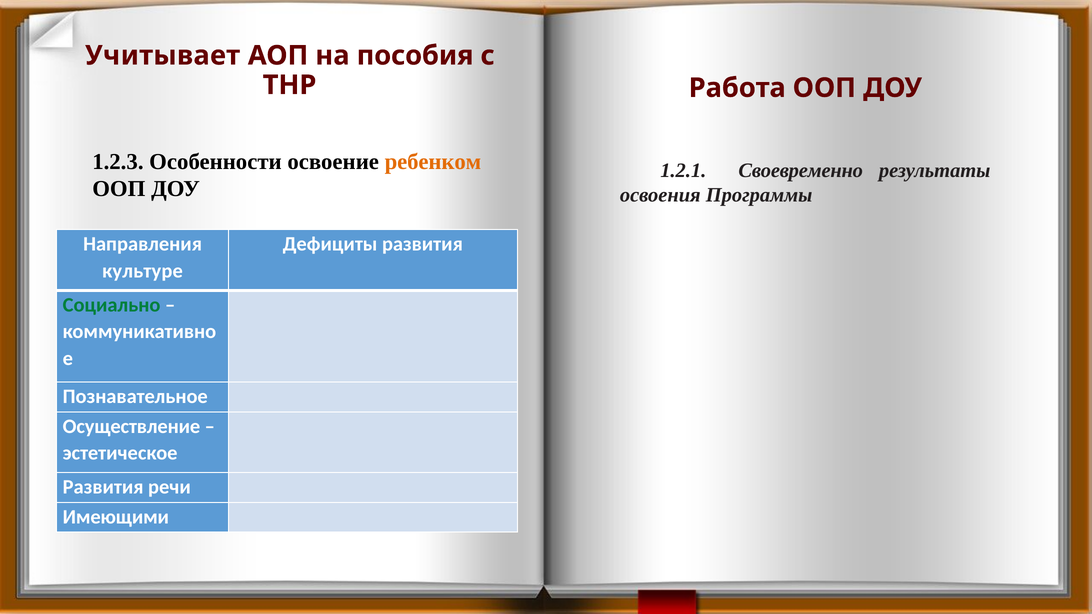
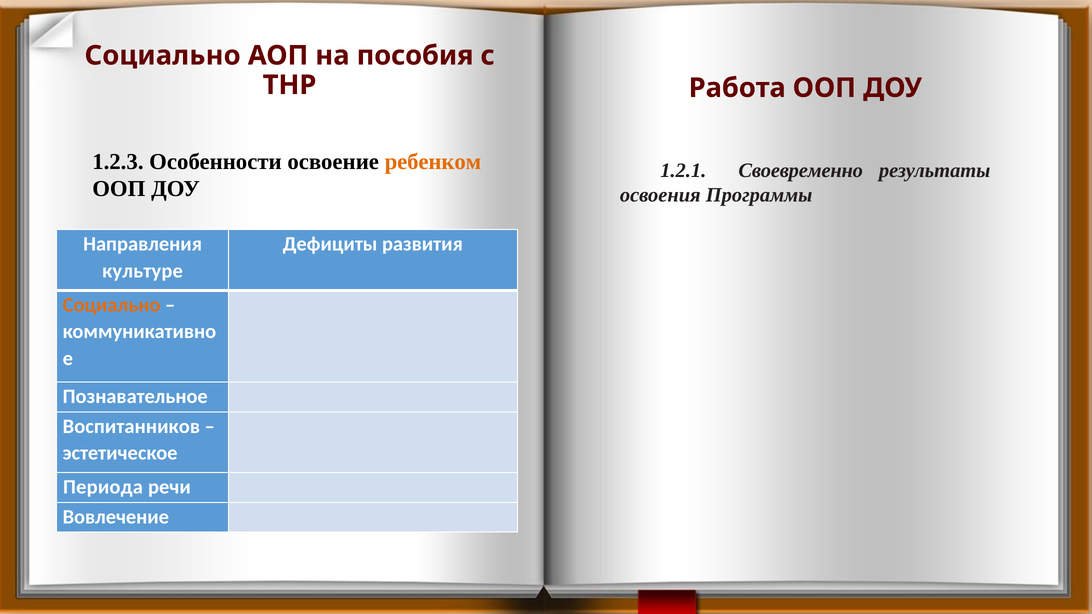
Учитывает: Учитывает -> Социально (163, 56)
Социально colour: green -> orange (112, 305)
Осуществление: Осуществление -> Воспитанников (131, 427)
Развития: Развития -> Периода (103, 487)
Имеющими: Имеющими -> Вовлечение (116, 517)
